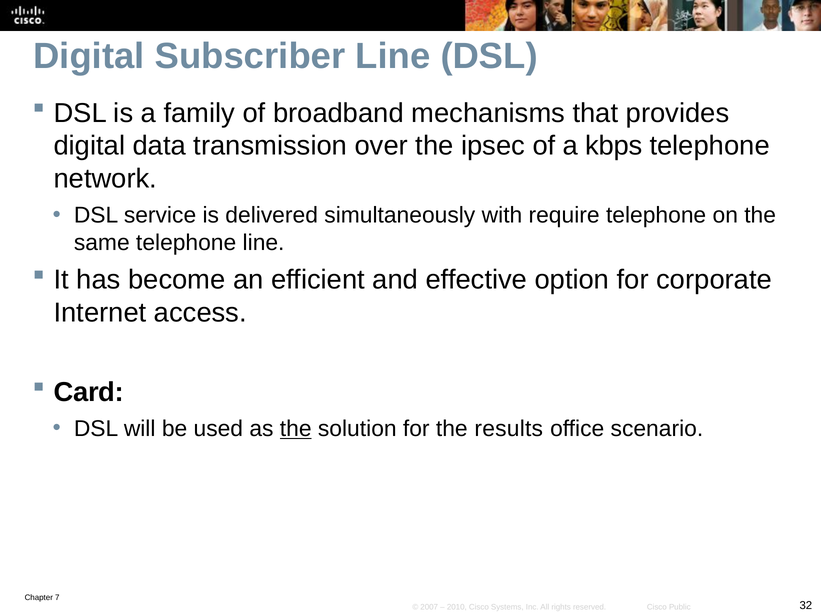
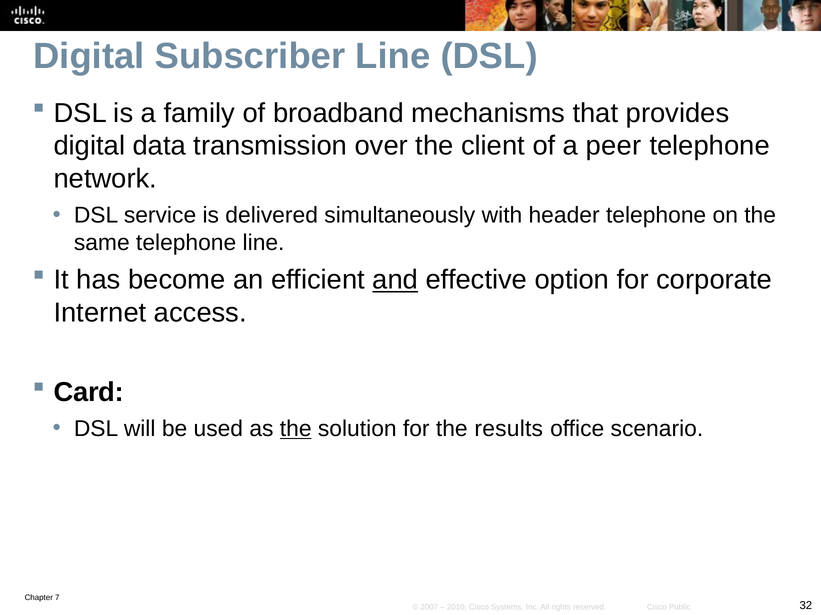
ipsec: ipsec -> client (493, 146)
kbps: kbps -> peer (614, 146)
require: require -> header (564, 216)
and underline: none -> present (395, 280)
